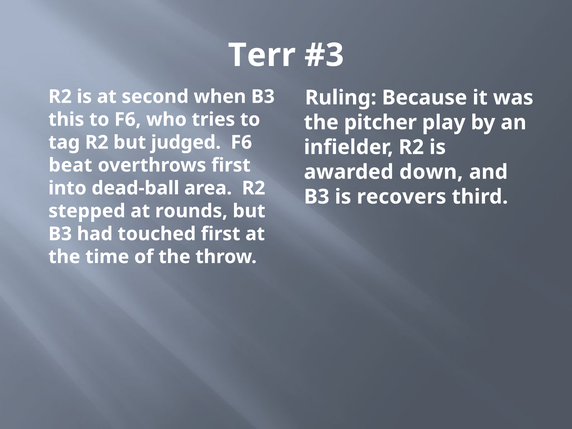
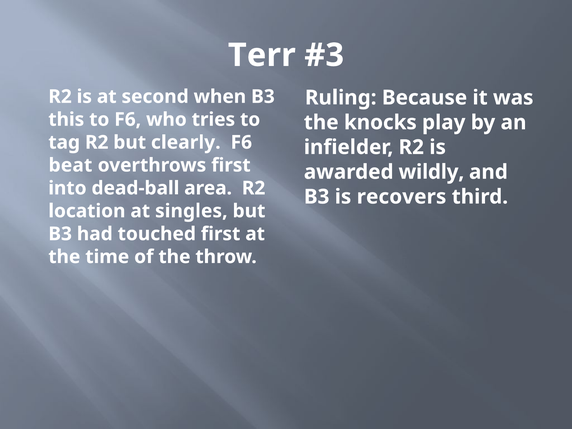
pitcher: pitcher -> knocks (380, 122)
judged: judged -> clearly (186, 142)
down: down -> wildly (431, 172)
stepped: stepped -> location (87, 211)
rounds: rounds -> singles (191, 211)
